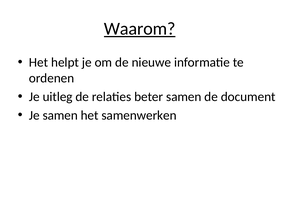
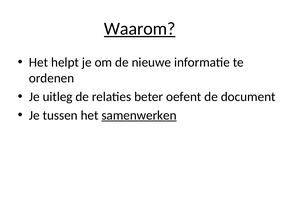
beter samen: samen -> oefent (184, 97)
Je samen: samen -> tussen (60, 115)
samenwerken underline: none -> present (139, 115)
